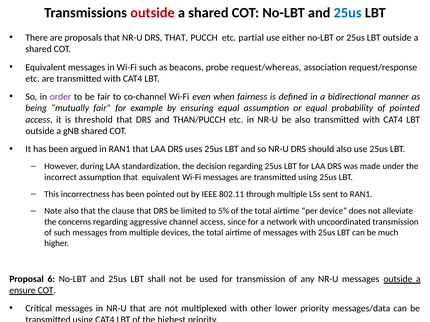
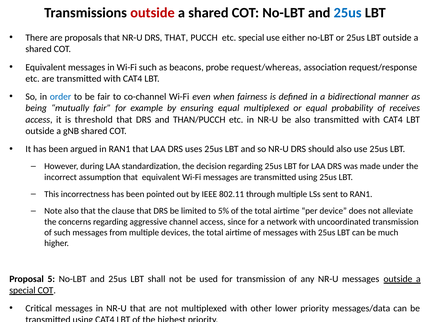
etc partial: partial -> special (251, 38)
order colour: purple -> blue (61, 97)
equal assumption: assumption -> multiplexed (266, 108)
of pointed: pointed -> receives (405, 108)
6: 6 -> 5 (51, 279)
ensure: ensure -> special (22, 291)
